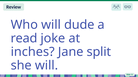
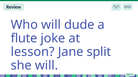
read: read -> flute (24, 39)
inches: inches -> lesson (33, 52)
